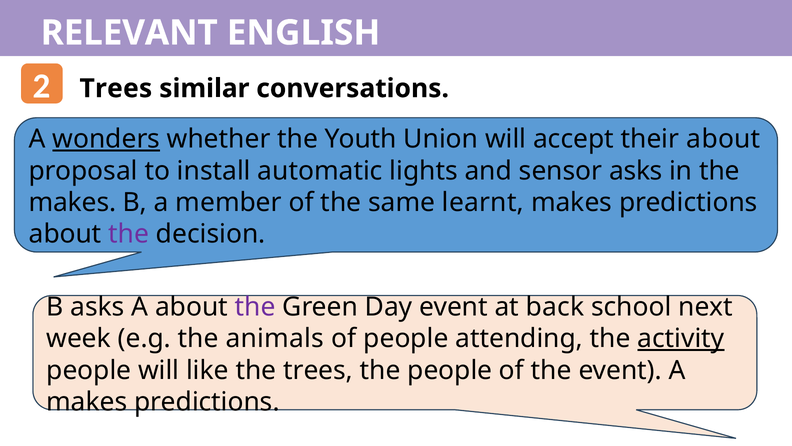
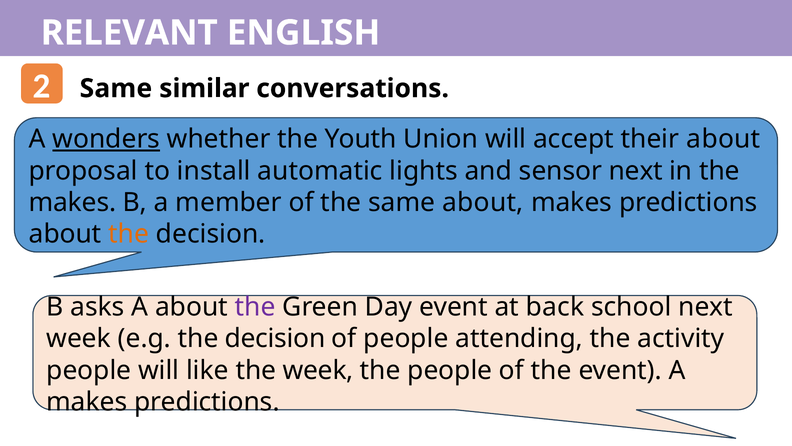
Trees: Trees -> Same (116, 88)
sensor asks: asks -> next (636, 171)
same learnt: learnt -> about (483, 202)
the colour: purple -> orange (129, 234)
e.g the animals: animals -> decision (275, 338)
activity underline: present -> none (681, 338)
the trees: trees -> week (318, 370)
